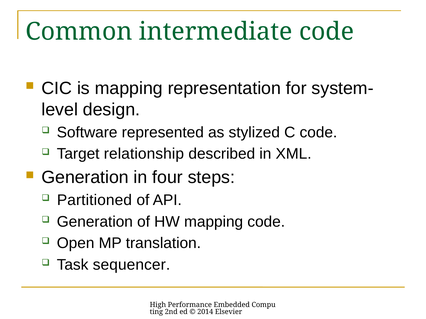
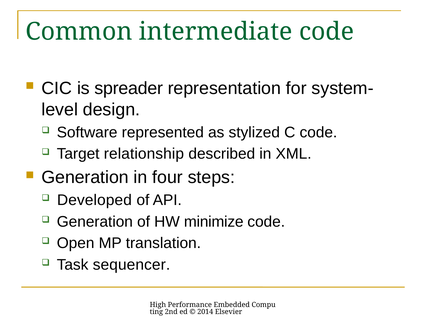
is mapping: mapping -> spreader (129, 89)
Partitioned: Partitioned -> Developed (94, 201)
HW mapping: mapping -> minimize (214, 222)
